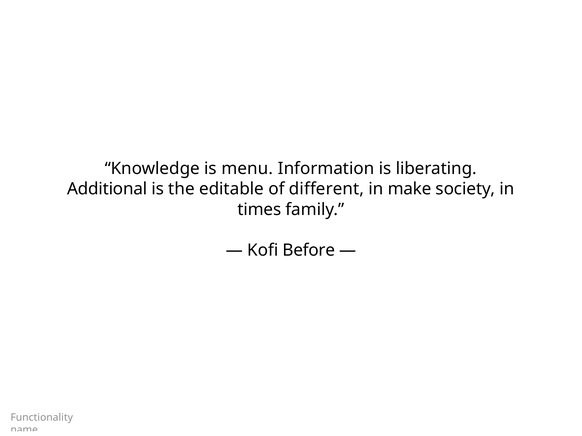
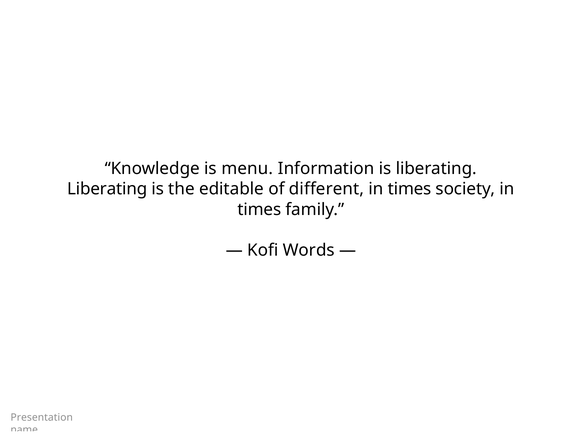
Additional: Additional -> Liberating (107, 189)
make: make -> times (410, 189)
Before: Before -> Words (309, 251)
Functionality: Functionality -> Presentation (42, 418)
